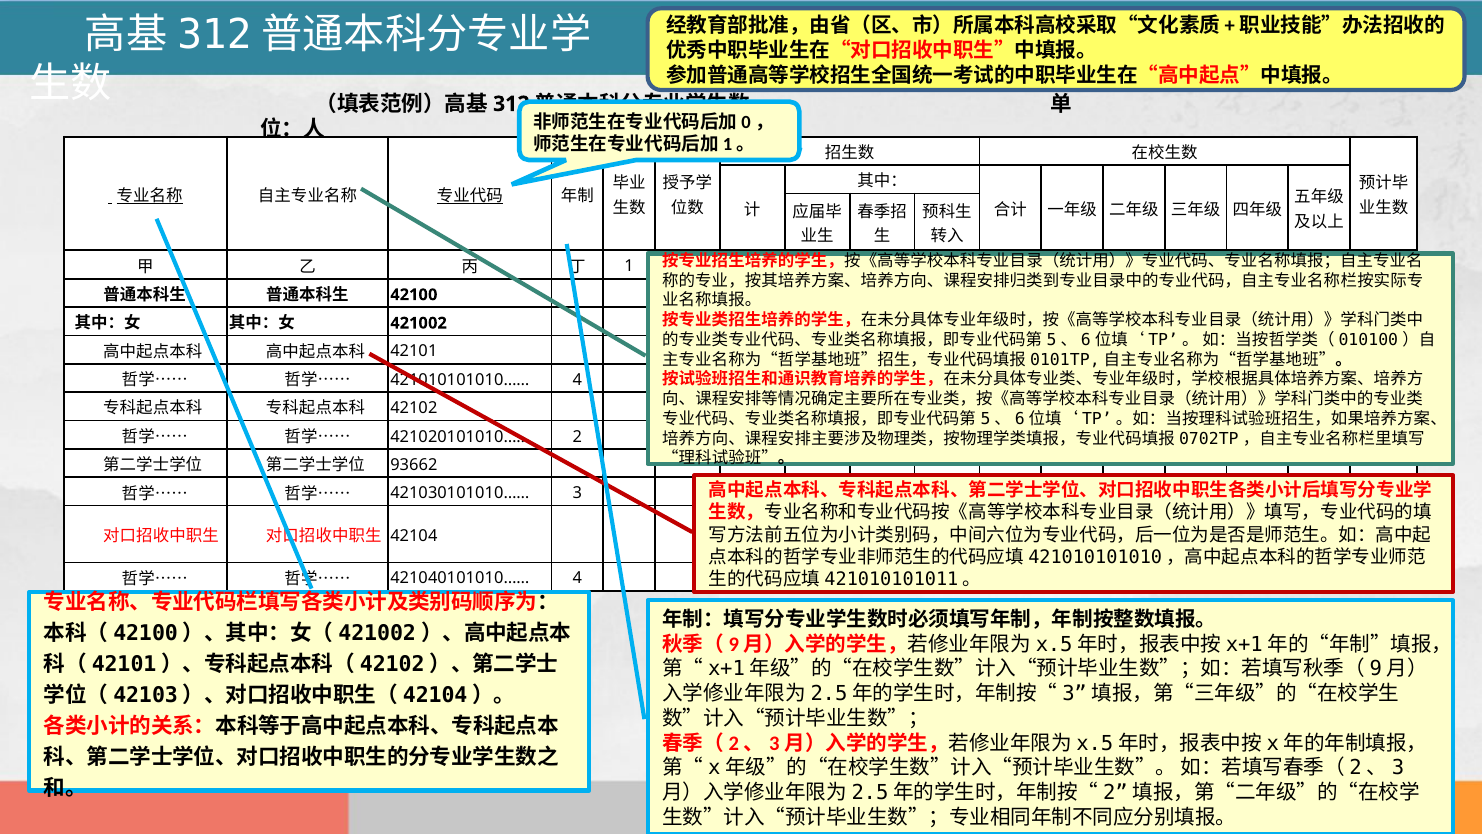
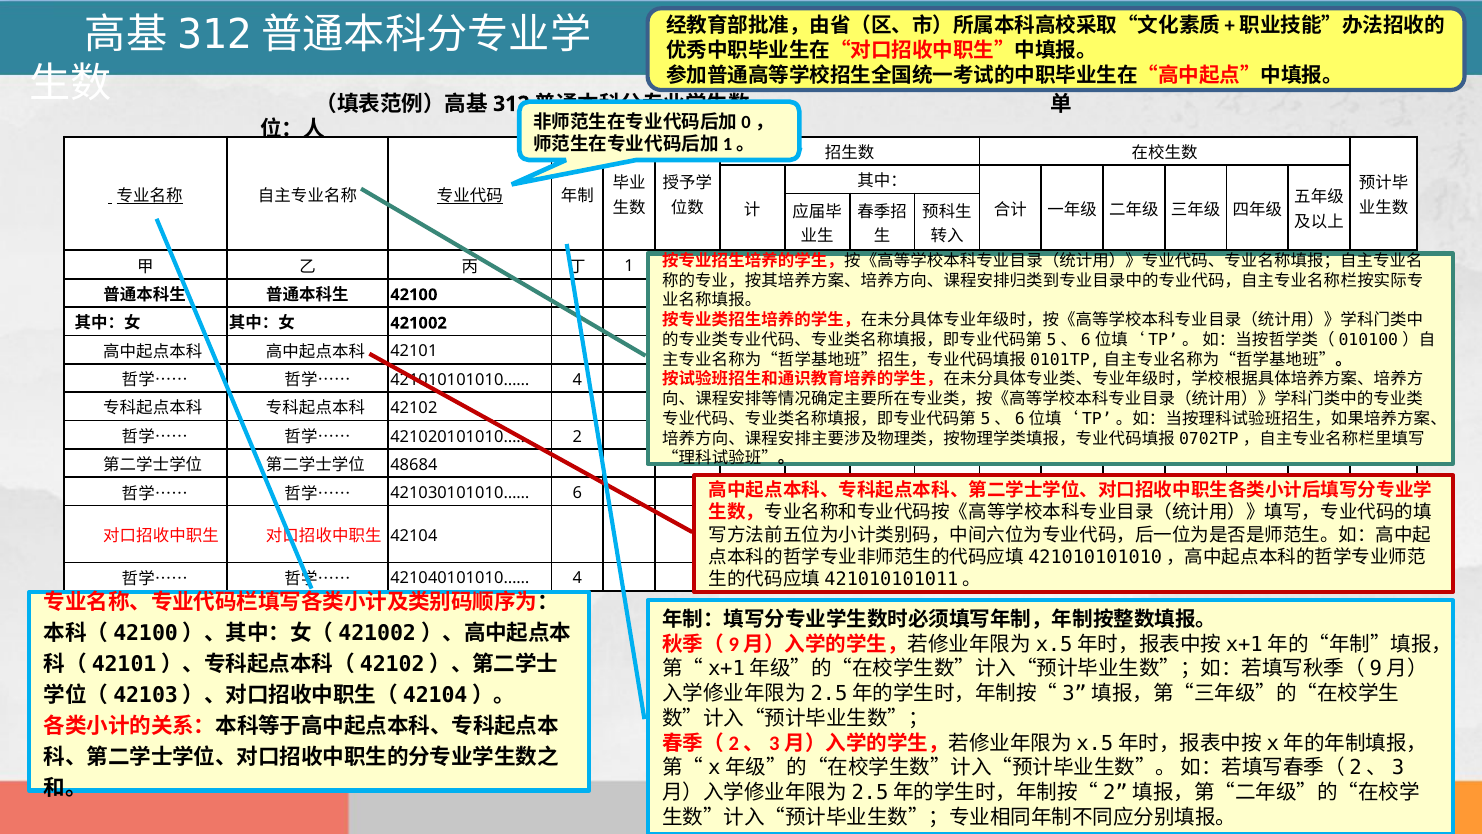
93662: 93662 -> 48684 (414, 465)
421030101010…… 3: 3 -> 6 (577, 493)
